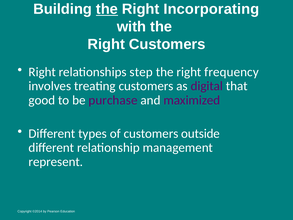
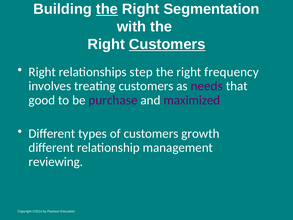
Incorporating: Incorporating -> Segmentation (211, 9)
Customers underline: none -> present (167, 44)
digital: digital -> needs (207, 86)
outside: outside -> growth (200, 133)
represent: represent -> reviewing (56, 162)
